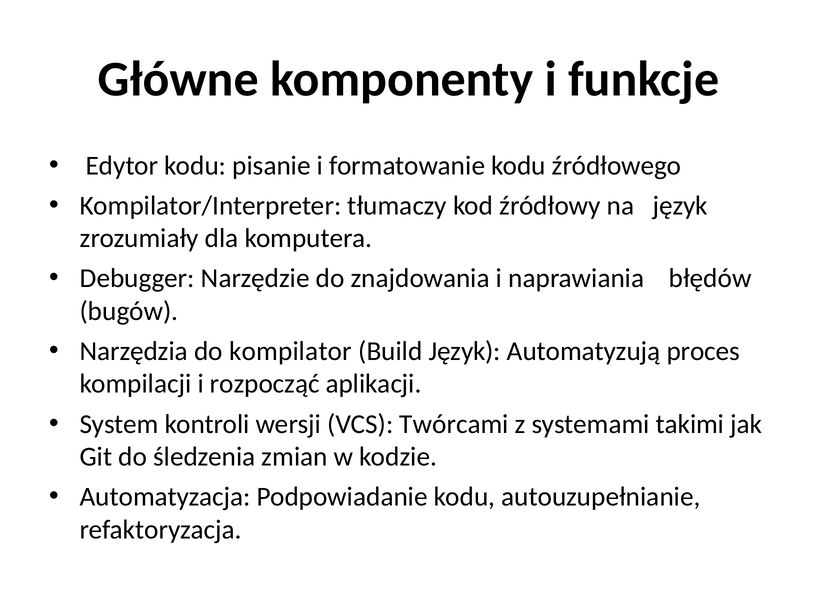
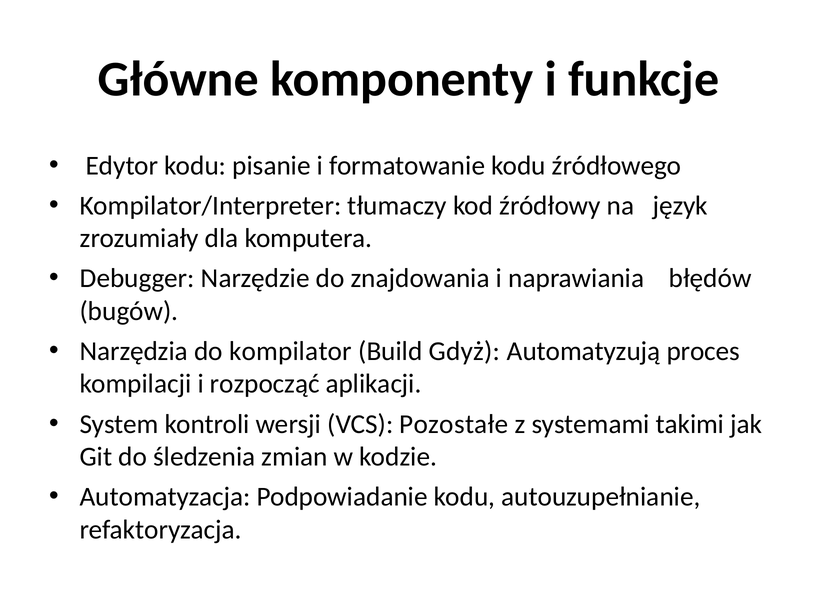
Build Język: Język -> Gdyż (464, 351)
Twórcami: Twórcami -> Pozostałe (454, 424)
